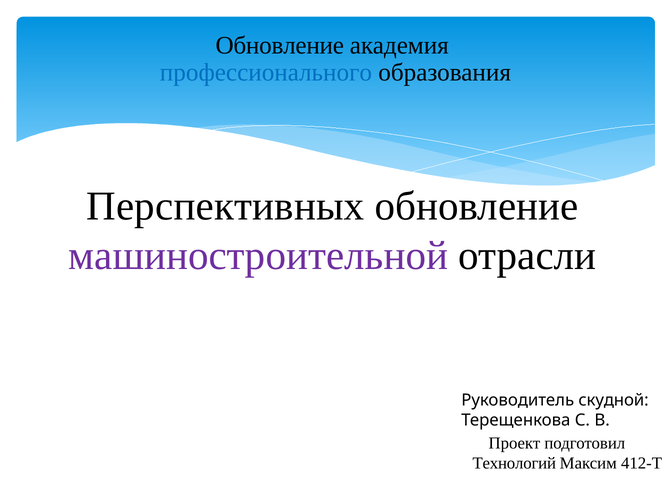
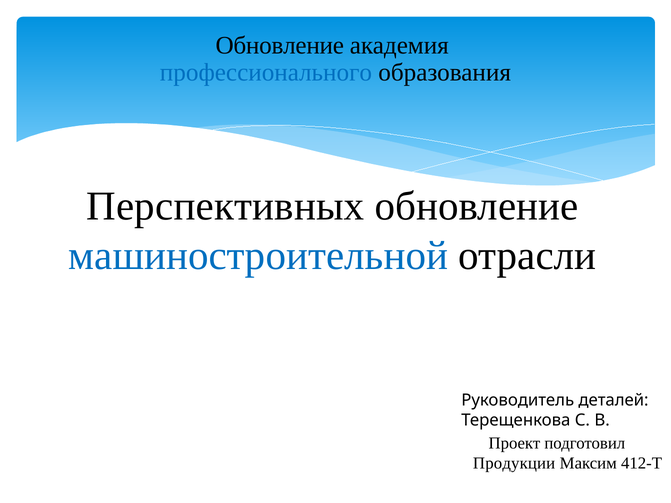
машиностроительной colour: purple -> blue (258, 256)
скудной: скудной -> деталей (614, 400)
Технологий: Технологий -> Продукции (514, 463)
